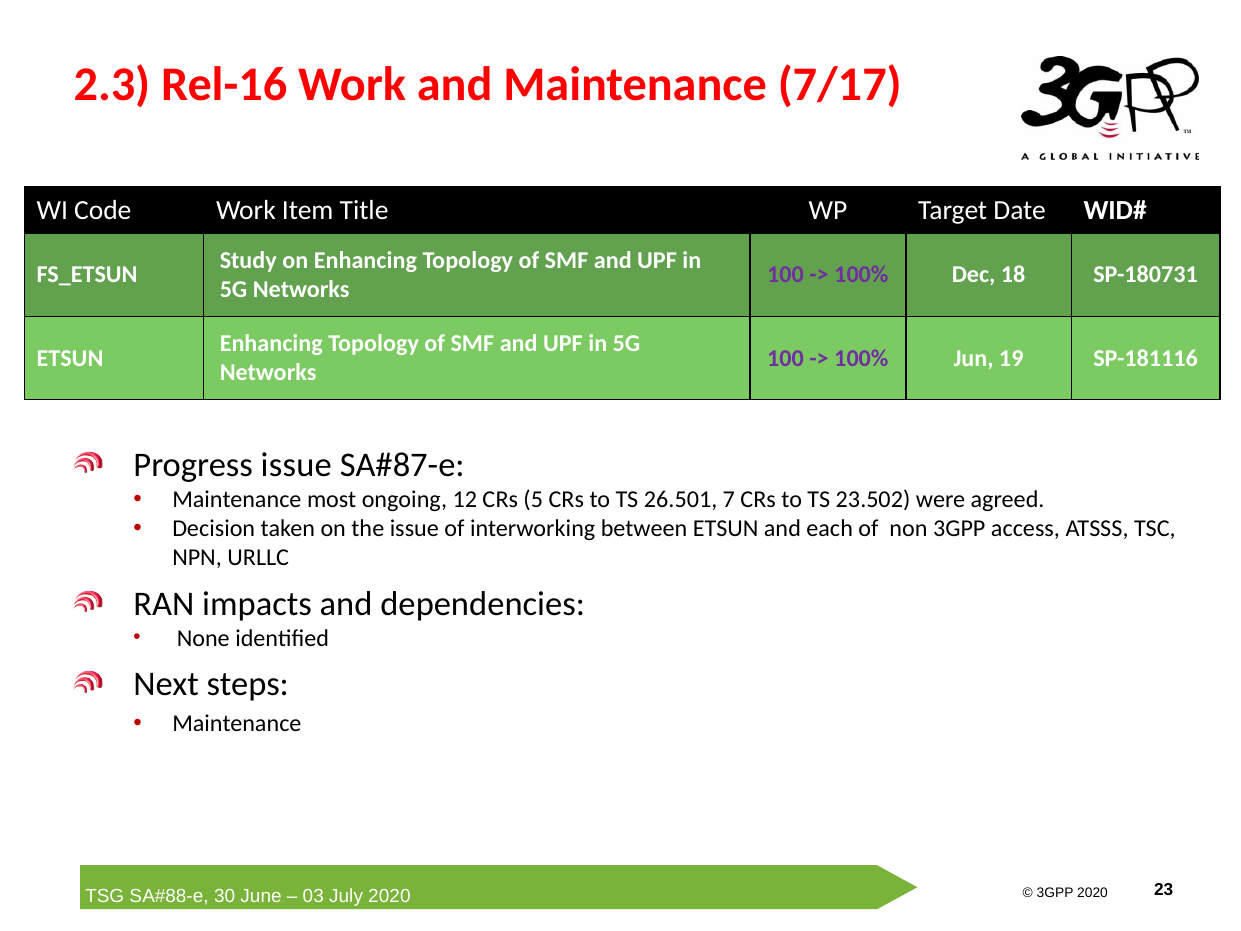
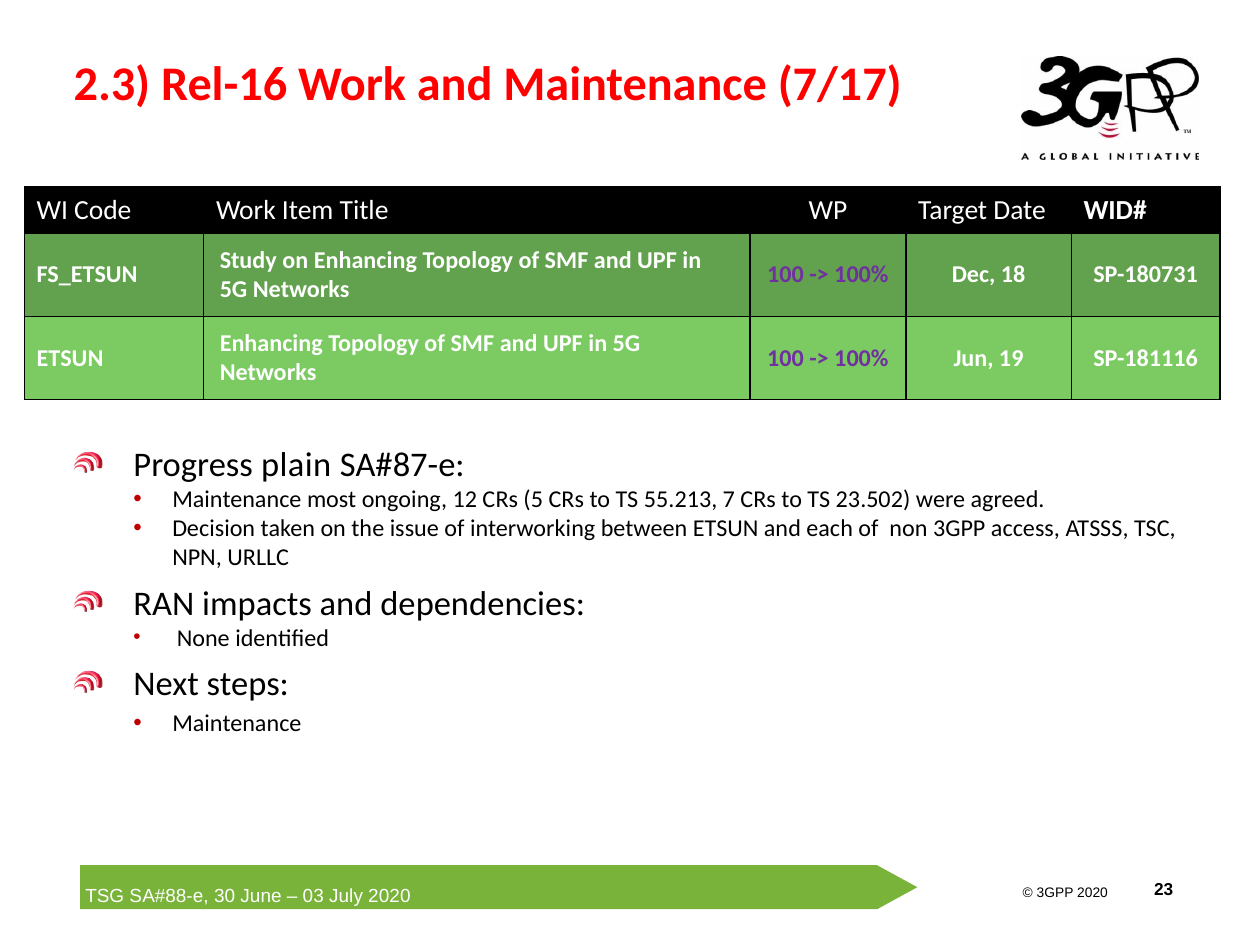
Progress issue: issue -> plain (296, 465)
26.501: 26.501 -> 55.213 (681, 499)
